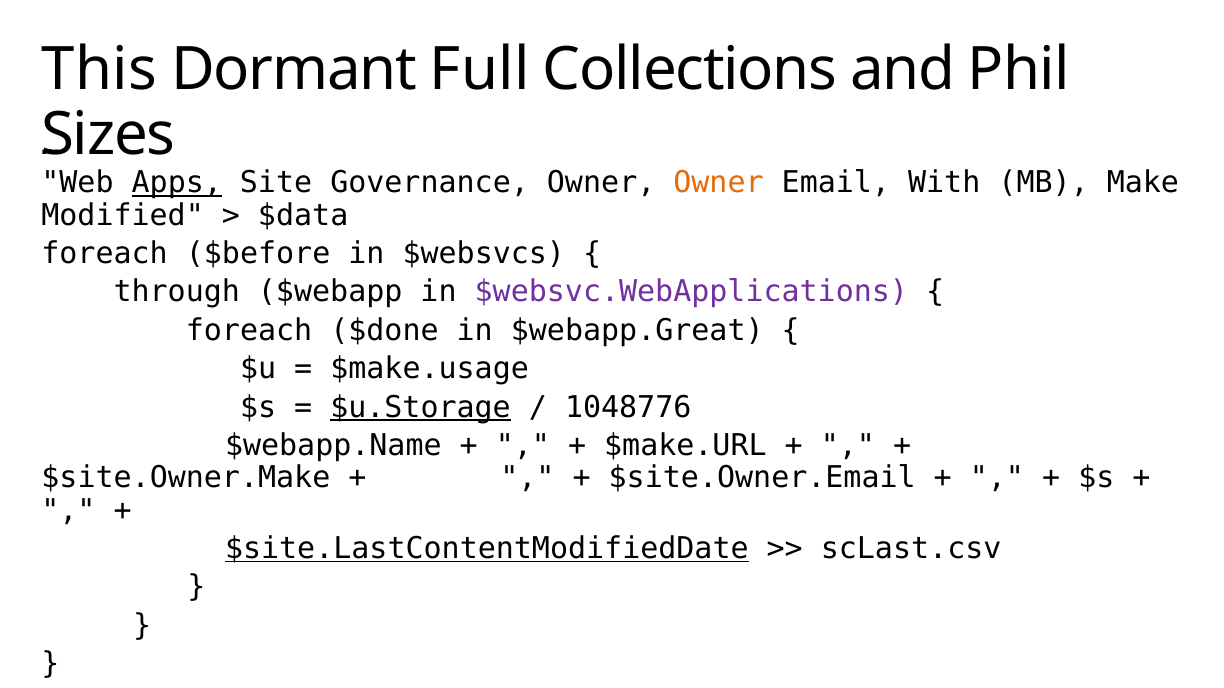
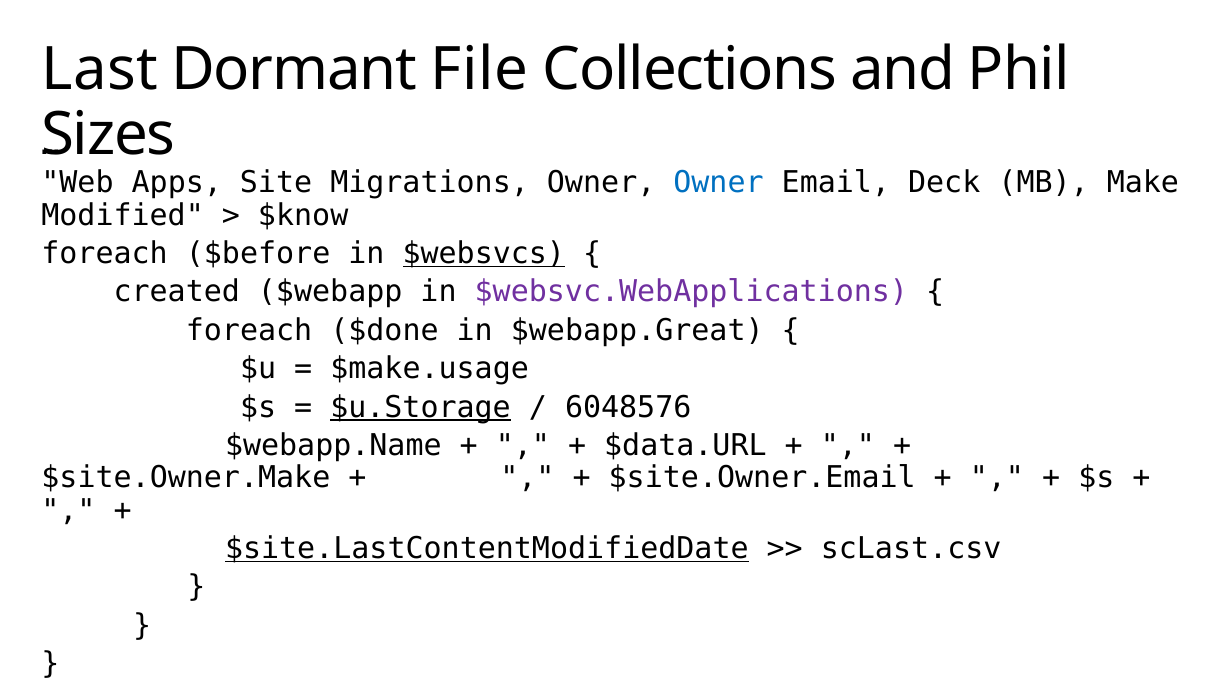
This: This -> Last (100, 70)
Full: Full -> File (480, 70)
Apps underline: present -> none (177, 183)
Governance: Governance -> Migrations (430, 183)
Owner colour: orange -> blue (719, 183)
With: With -> Deck (944, 183)
$data: $data -> $know (303, 215)
$websvcs underline: none -> present (484, 254)
through: through -> created (177, 292)
1048776: 1048776 -> 6048576 (628, 407)
$make.URL: $make.URL -> $data.URL (685, 446)
